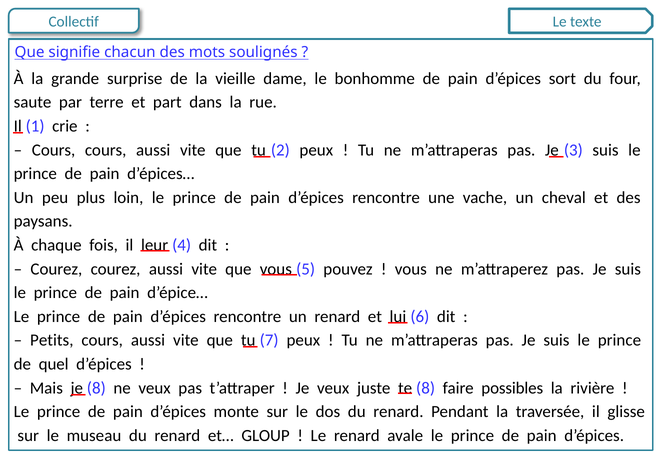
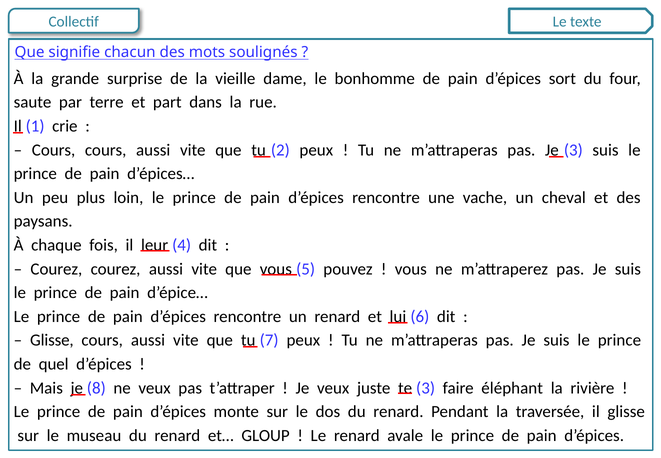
Petits: Petits -> Glisse (52, 340)
te 8: 8 -> 3 (426, 388)
possibles: possibles -> éléphant (512, 388)
